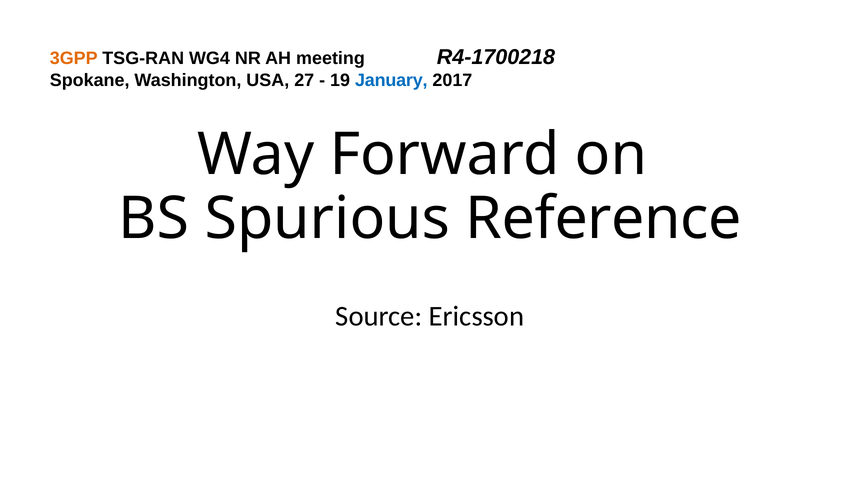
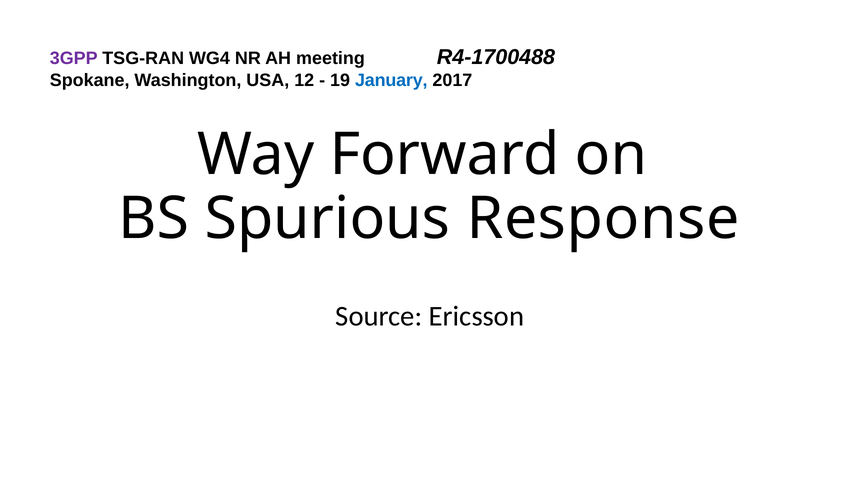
3GPP colour: orange -> purple (74, 58)
R4-1700218: R4-1700218 -> R4-1700488 (496, 57)
27: 27 -> 12 (304, 80)
Reference: Reference -> Response (603, 219)
